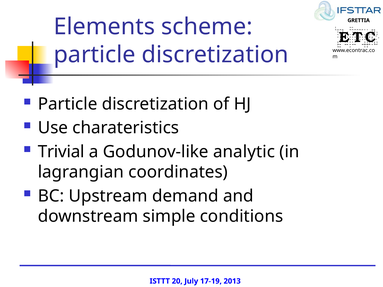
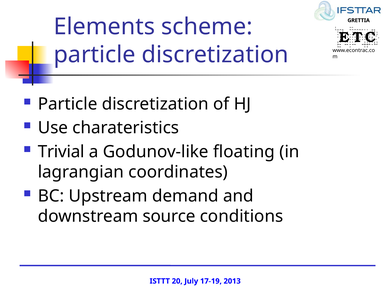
analytic: analytic -> floating (244, 152)
simple: simple -> source (169, 217)
